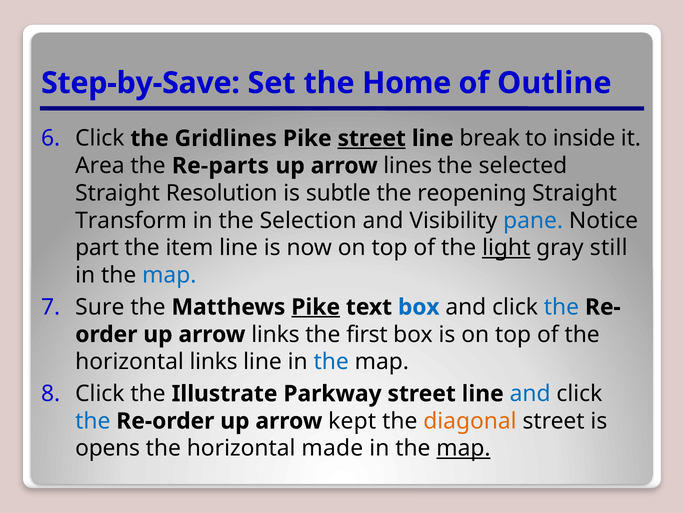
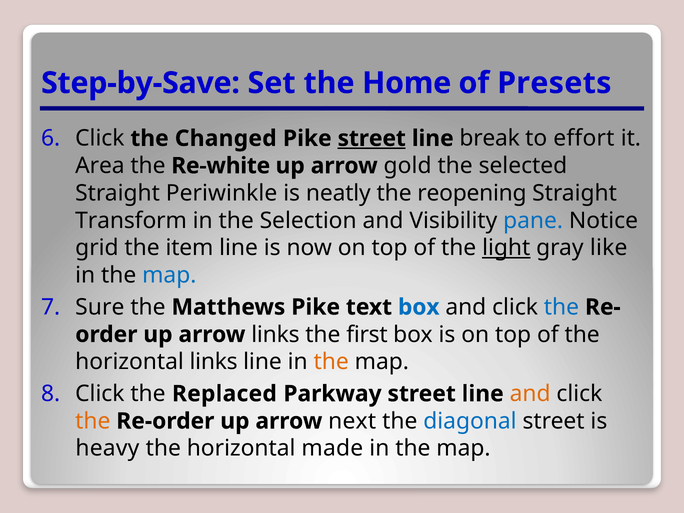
Outline: Outline -> Presets (554, 83)
Gridlines: Gridlines -> Changed (226, 138)
inside: inside -> effort (584, 138)
Re-parts: Re-parts -> Re-white (221, 166)
lines: lines -> gold (408, 166)
Resolution: Resolution -> Periwinkle (222, 193)
subtle: subtle -> neatly (338, 193)
part: part -> grid (97, 248)
still: still -> like (609, 248)
Pike underline: present -> none (316, 307)
the colour: blue -> orange (331, 362)
Illustrate: Illustrate -> Replaced (224, 394)
and colour: blue -> orange (530, 394)
the colour: blue -> orange (93, 421)
kept: kept -> next (352, 421)
diagonal colour: orange -> blue (470, 421)
opens: opens -> heavy (107, 448)
map underline: present -> none (463, 448)
